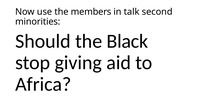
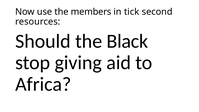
talk: talk -> tick (132, 12)
minorities: minorities -> resources (38, 22)
